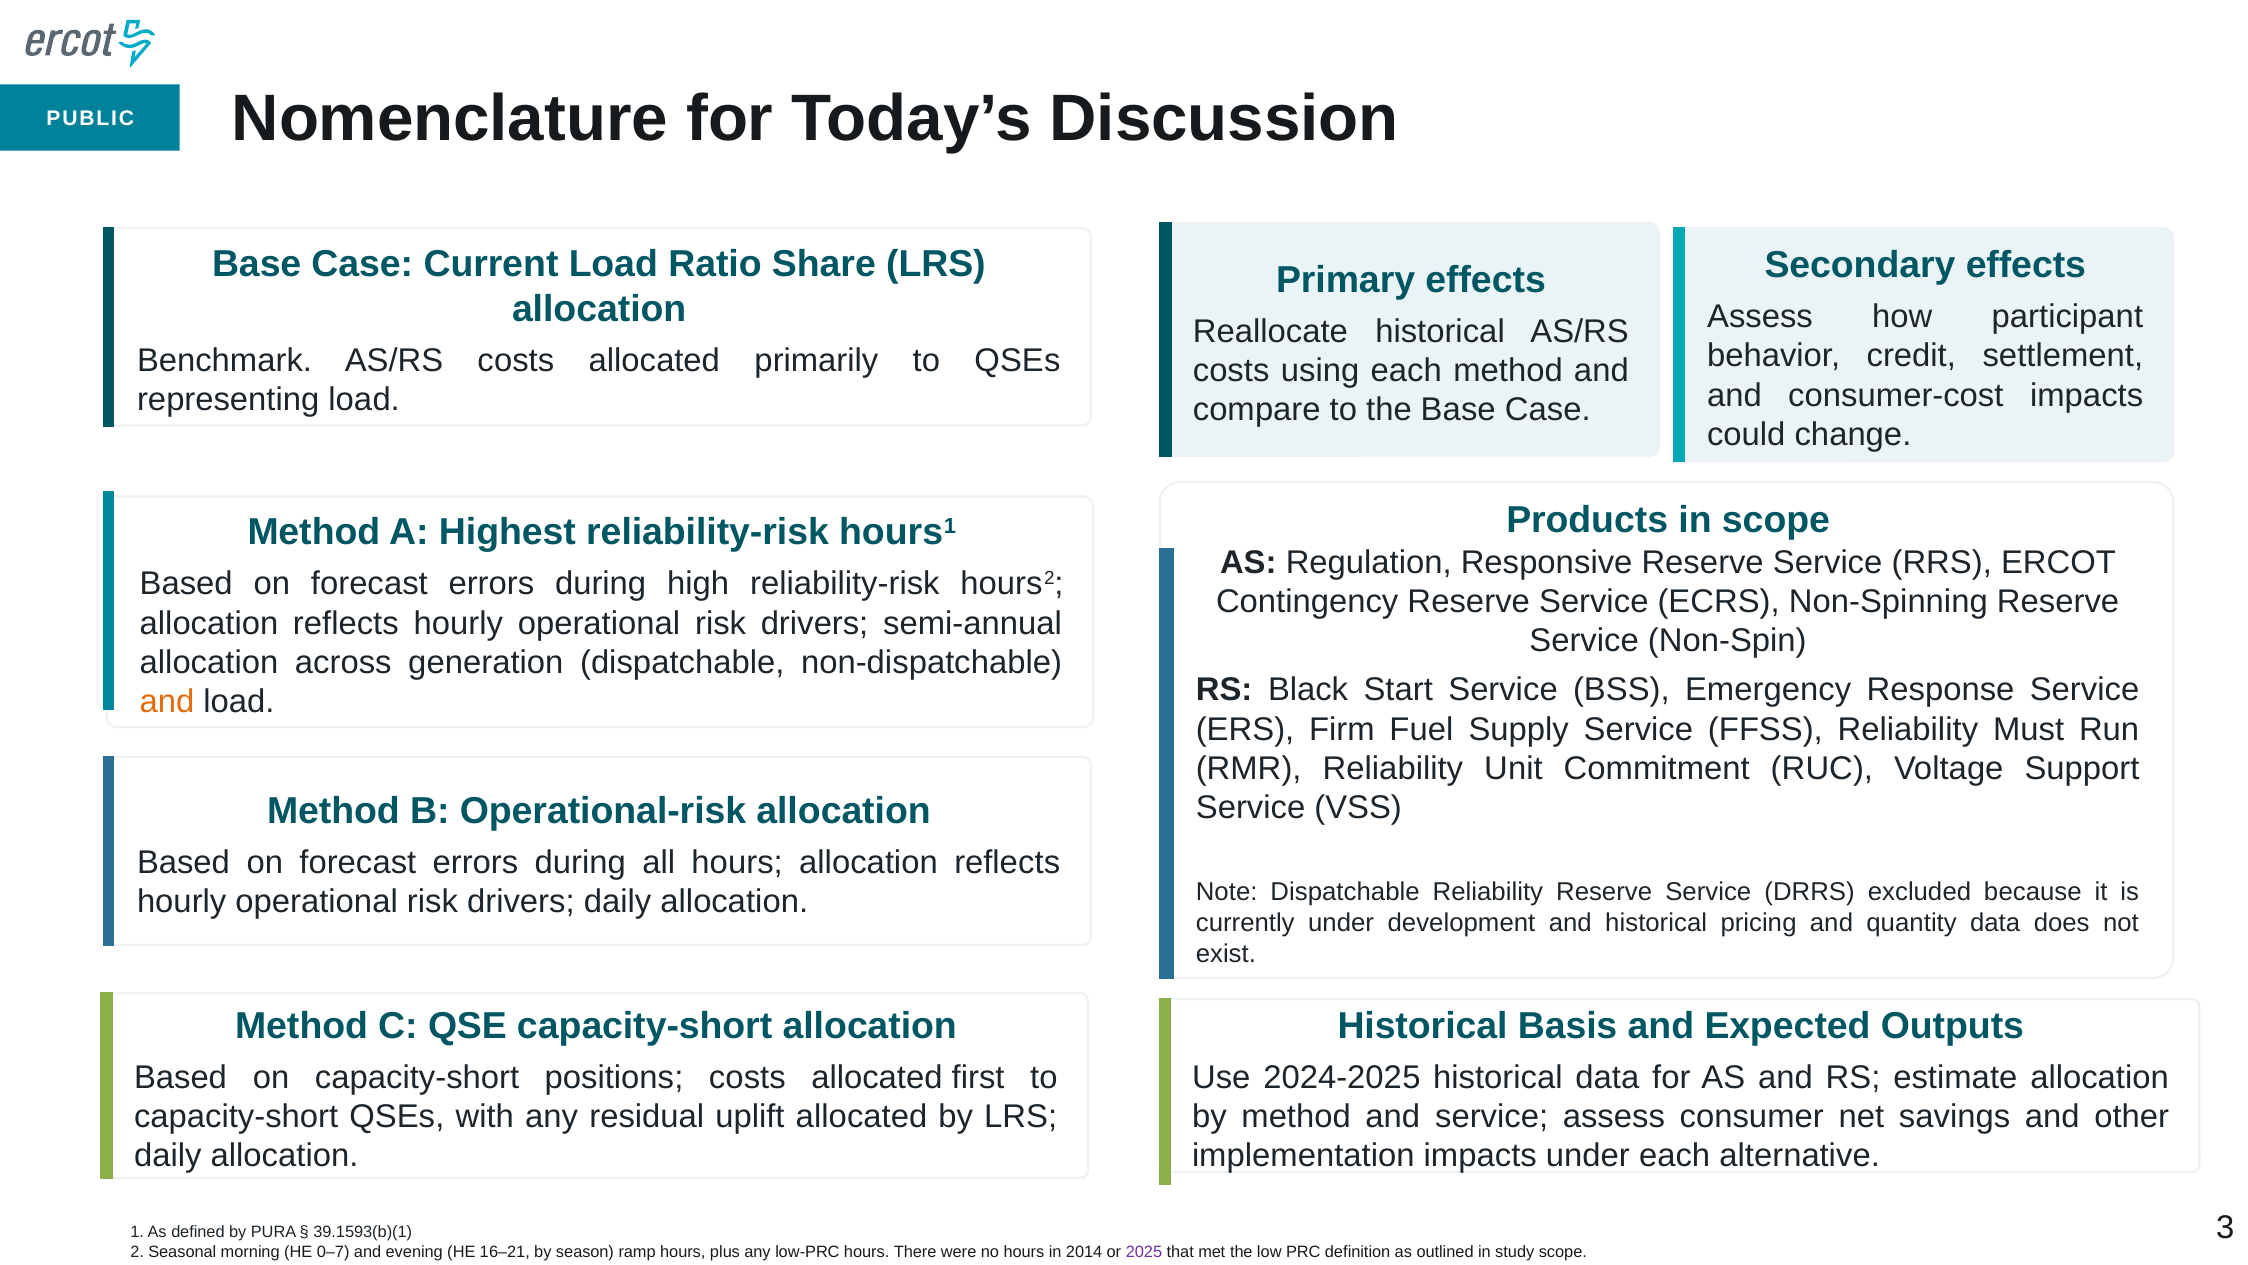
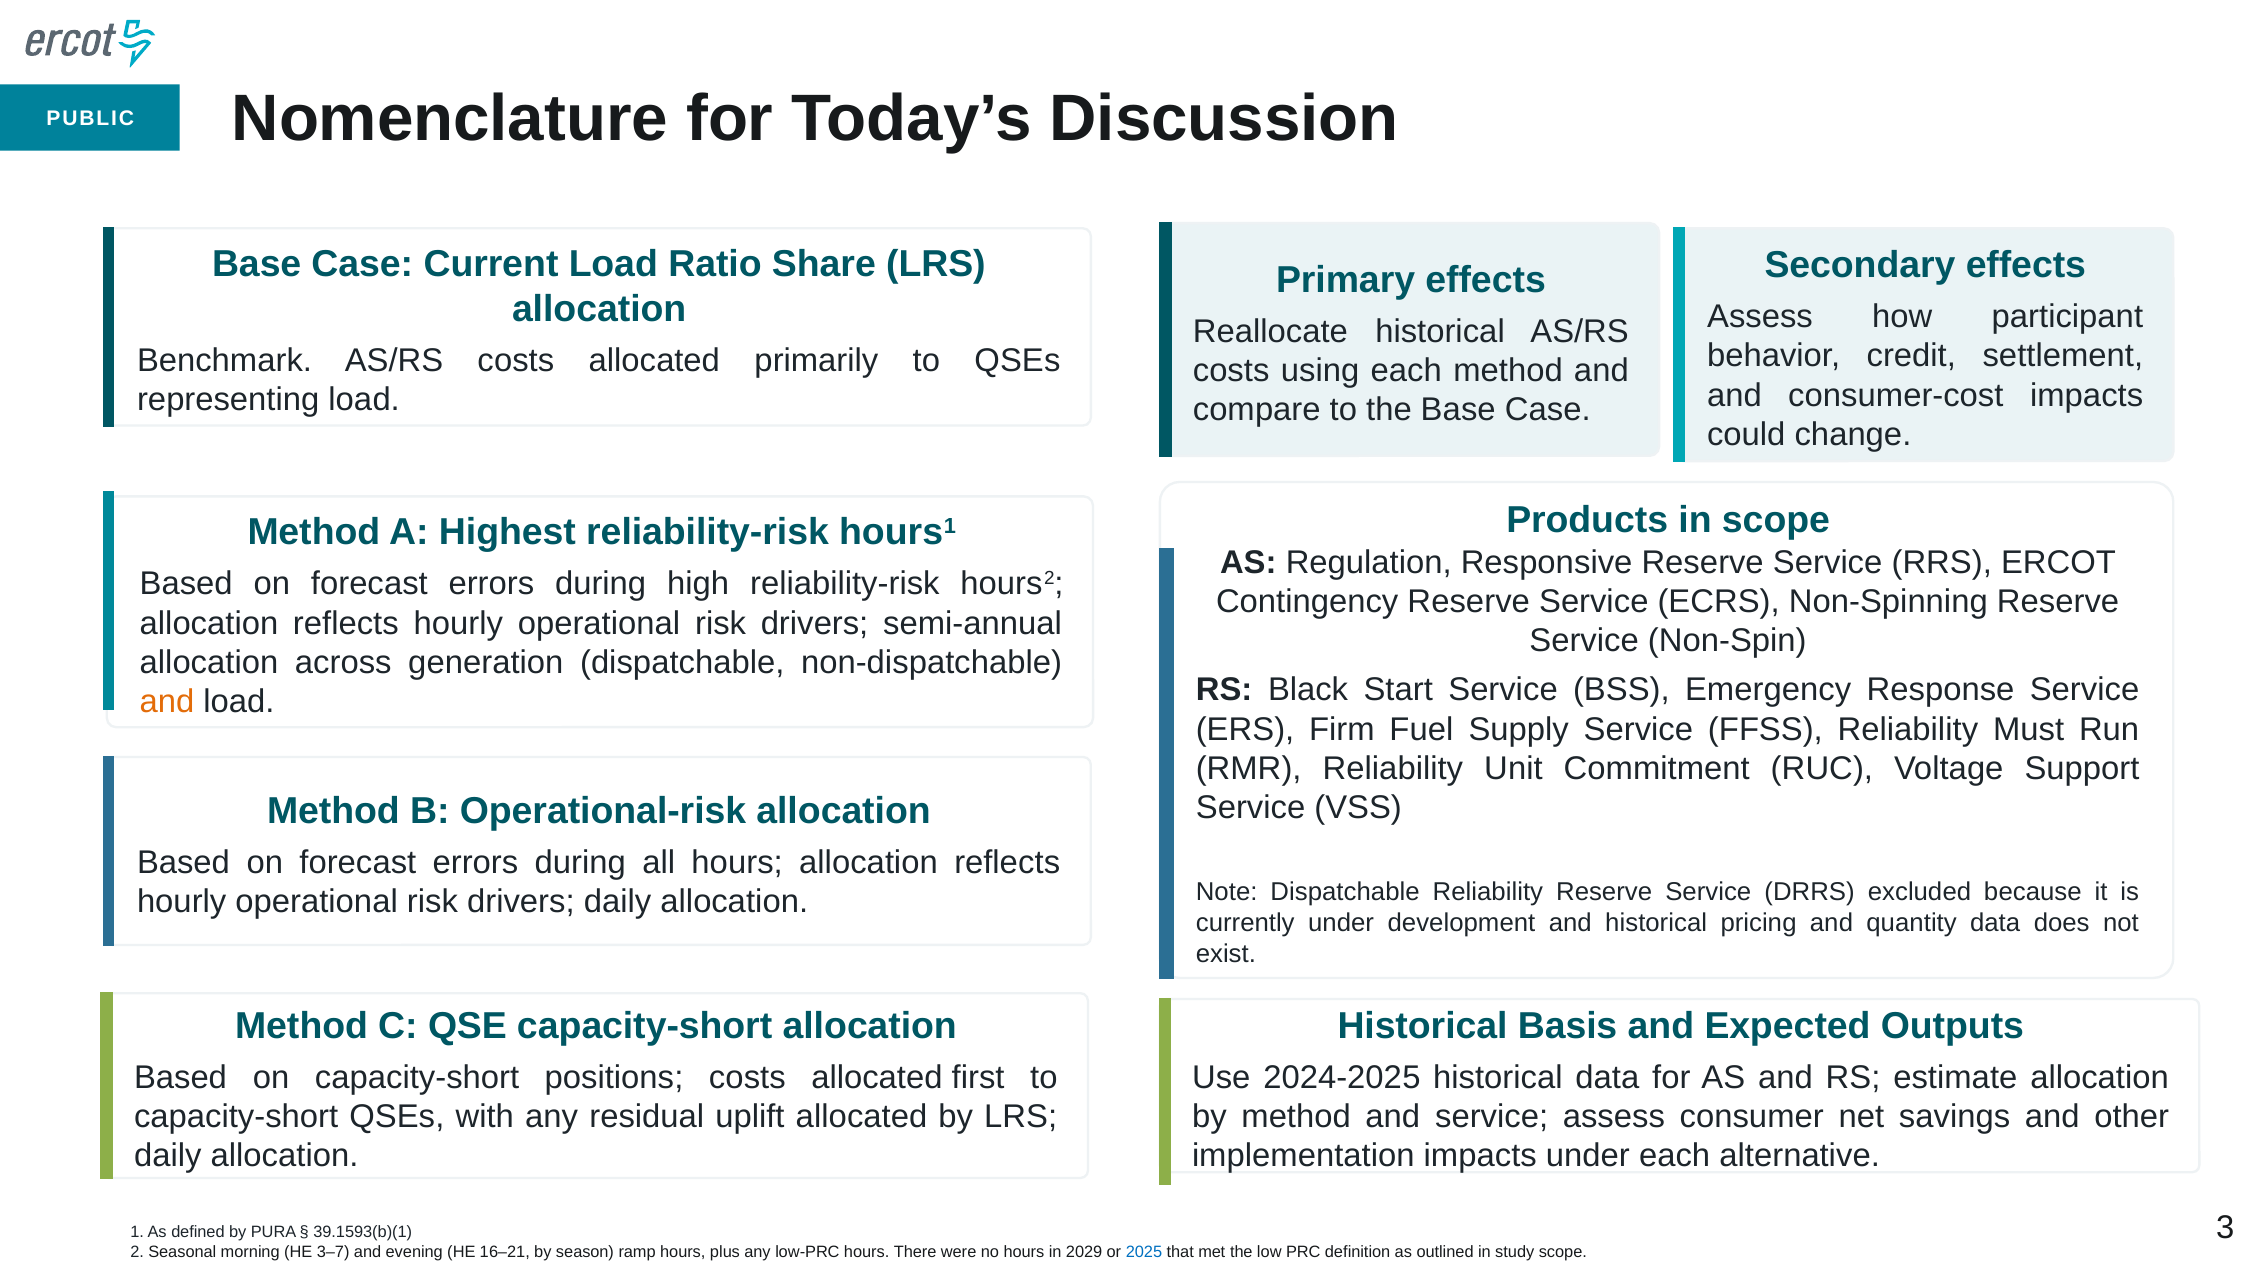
0–7: 0–7 -> 3–7 (333, 1251)
2014: 2014 -> 2029 (1084, 1251)
2025 colour: purple -> blue (1144, 1251)
